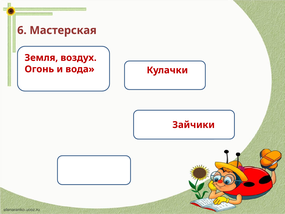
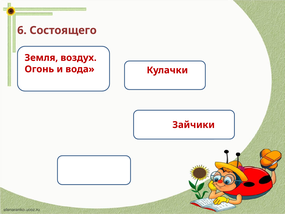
Мастерская: Мастерская -> Состоящего (63, 30)
